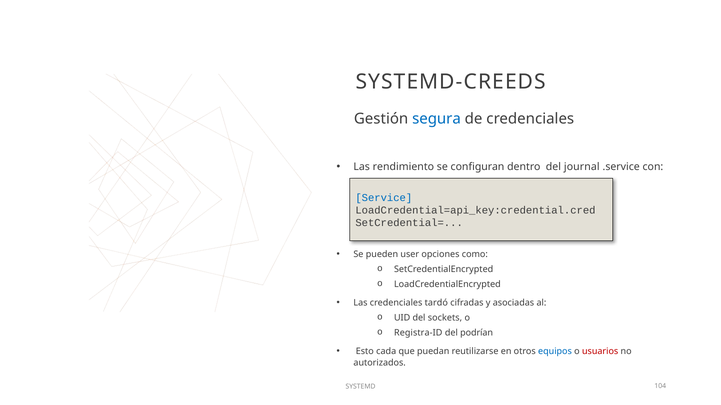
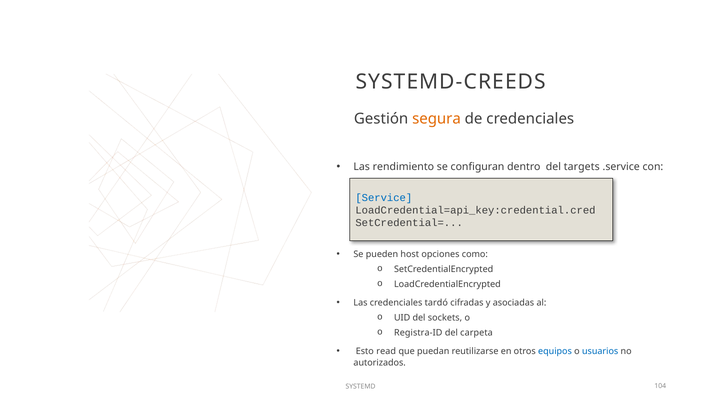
segura colour: blue -> orange (436, 119)
journal: journal -> targets (582, 167)
user: user -> host (410, 255)
podrían: podrían -> carpeta (477, 333)
cada: cada -> read (386, 352)
usuarios colour: red -> blue (600, 352)
